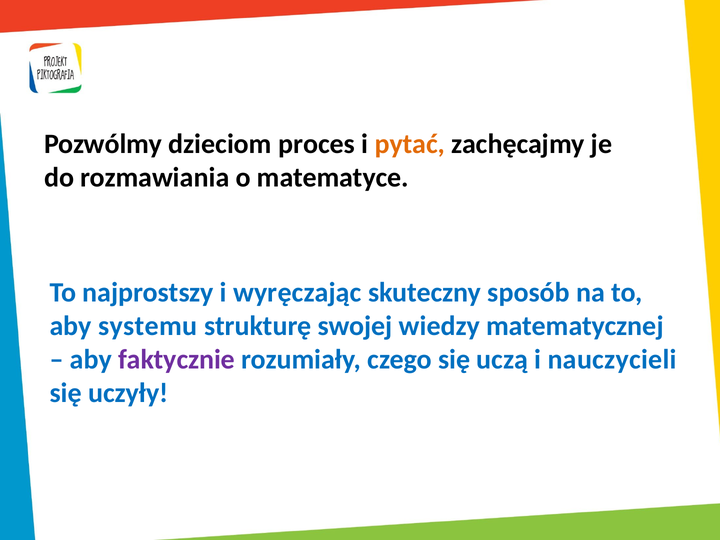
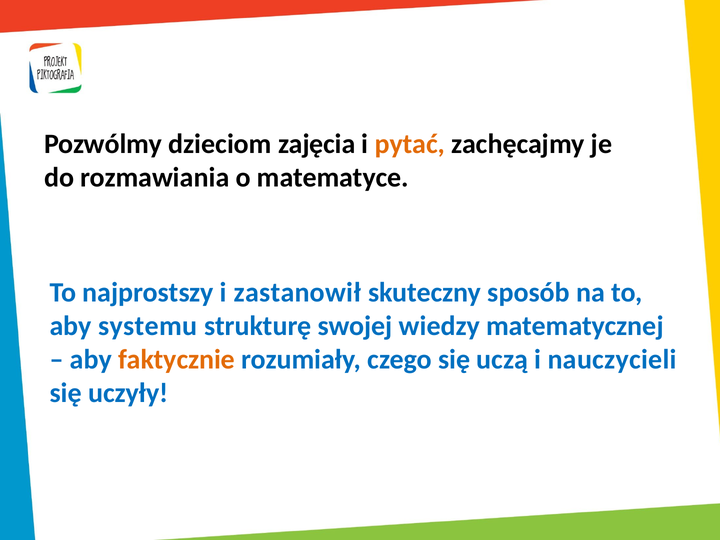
proces: proces -> zajęcia (317, 144)
wyręczając: wyręczając -> zastanowił (297, 292)
faktycznie colour: purple -> orange (177, 359)
